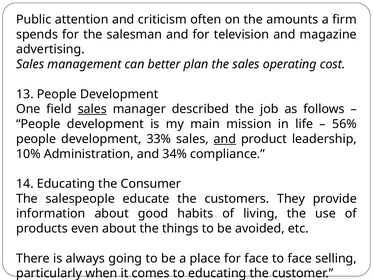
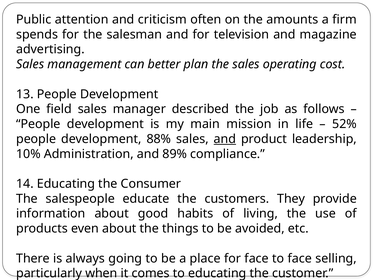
sales underline: present -> none (92, 109)
56%: 56% -> 52% (344, 124)
33%: 33% -> 88% (159, 139)
34%: 34% -> 89% (175, 154)
